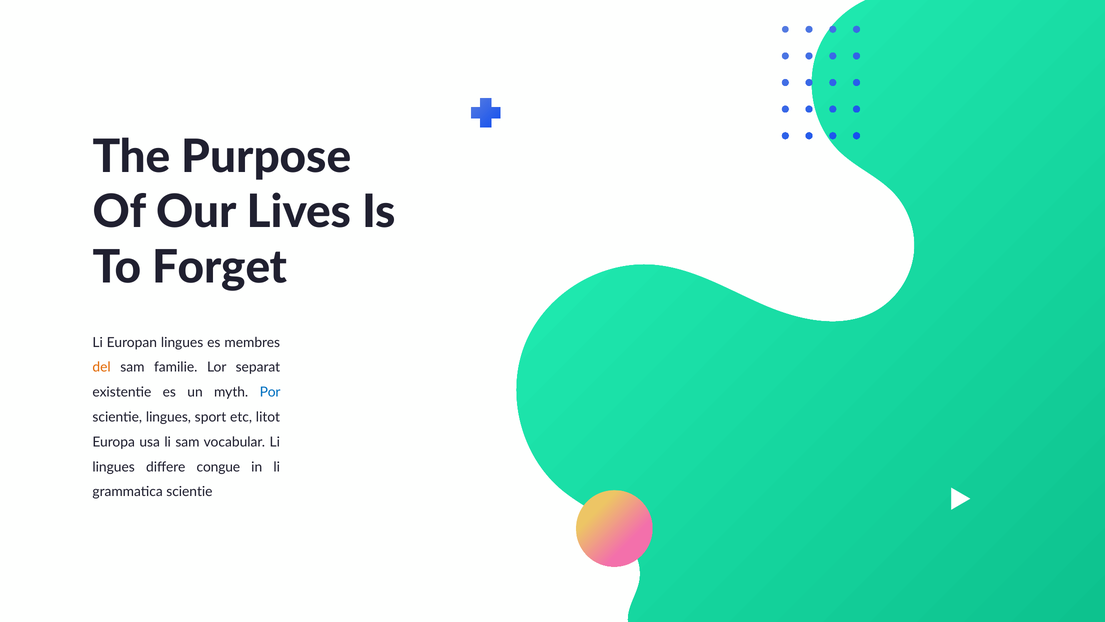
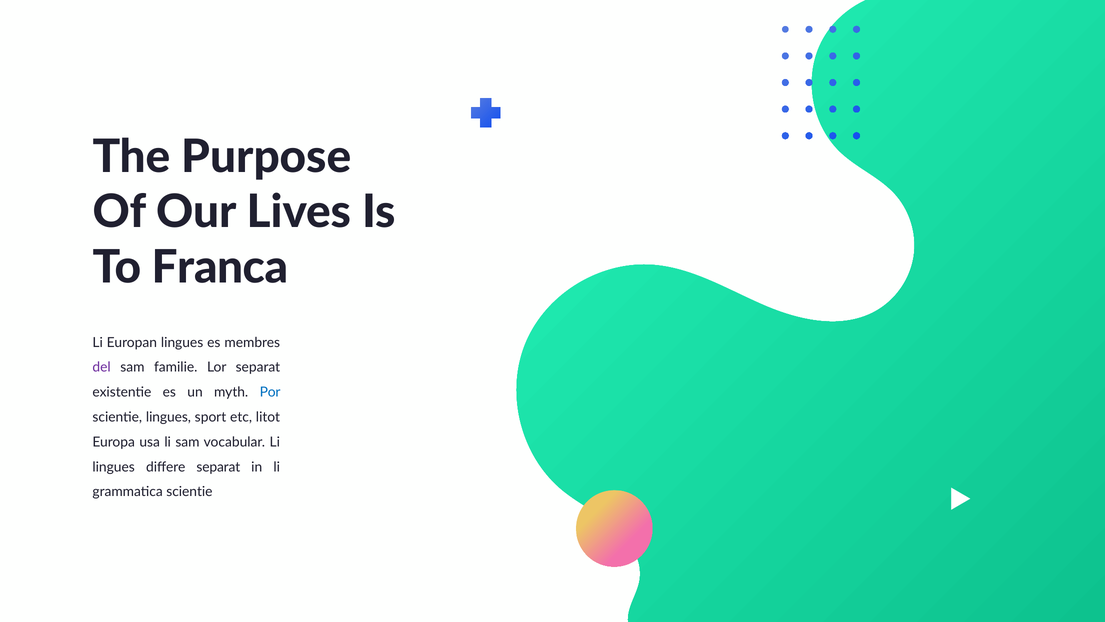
Forget: Forget -> Franca (220, 267)
del colour: orange -> purple (102, 367)
differe congue: congue -> separat (218, 467)
